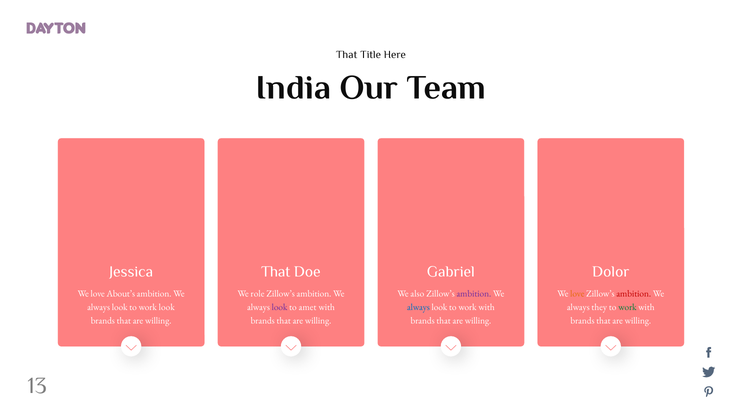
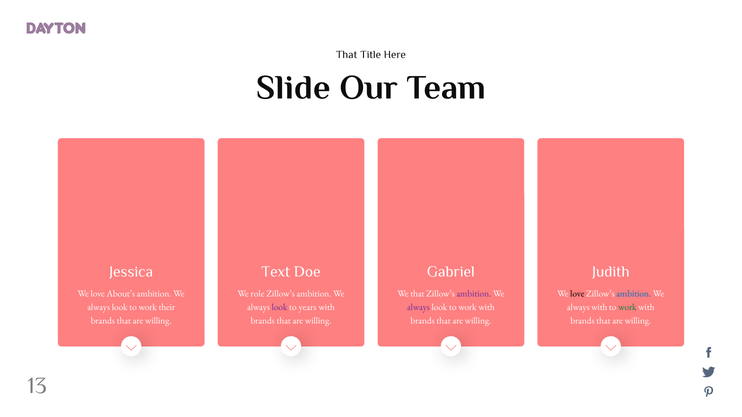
India: India -> Slide (293, 87)
That: That -> Text (276, 272)
Dolor: Dolor -> Judith (611, 272)
We also: also -> that (417, 294)
love colour: orange -> black (577, 294)
ambition colour: red -> blue (634, 294)
work look: look -> their (167, 308)
amet: amet -> years (308, 308)
always colour: blue -> purple (418, 308)
always they: they -> with (599, 308)
